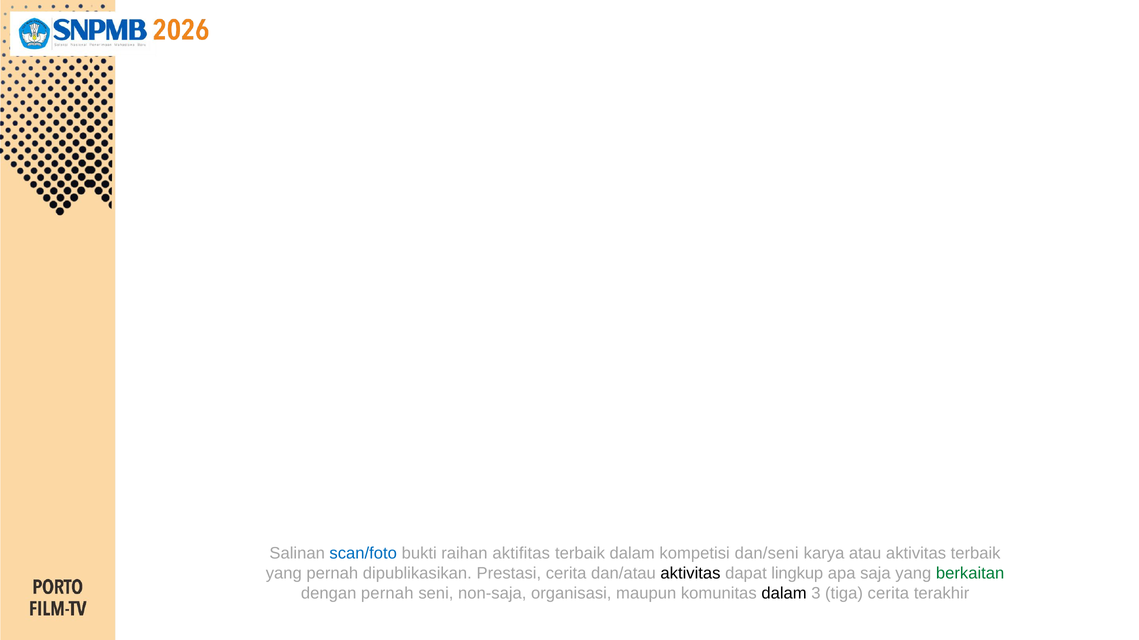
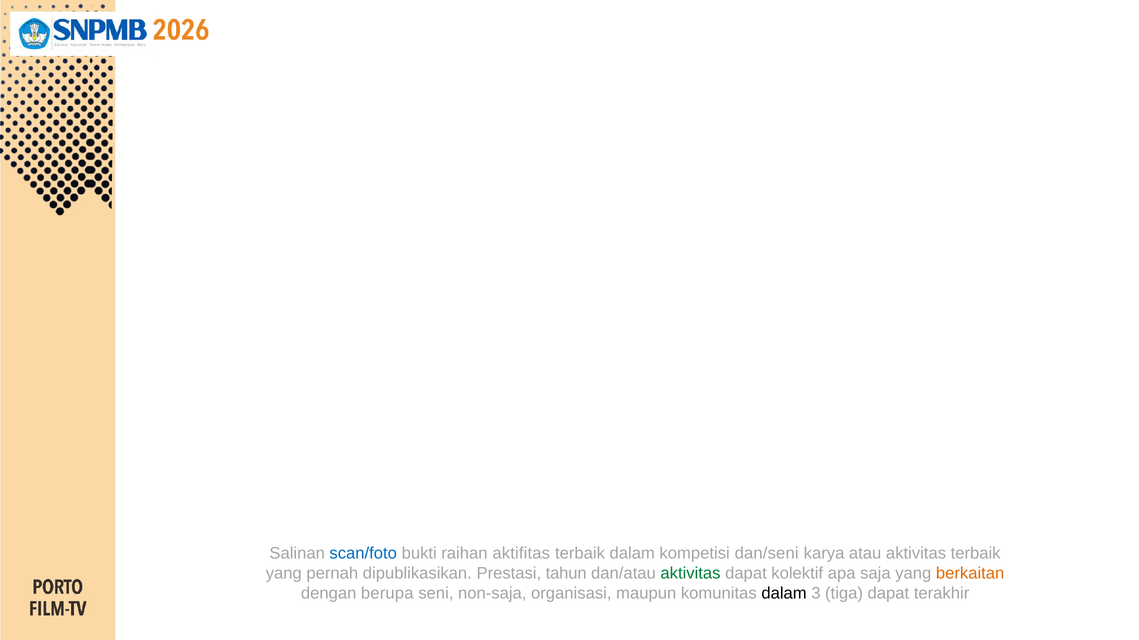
Prestasi cerita: cerita -> tahun (566, 574)
aktivitas colour: black -> green (691, 574)
lingkup: lingkup -> kolektif (797, 574)
berkaitan colour: green -> orange (970, 574)
dengan pernah: pernah -> berupa (387, 594)
tiga cerita: cerita -> dapat (888, 594)
